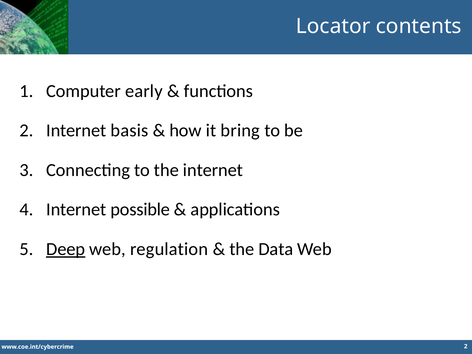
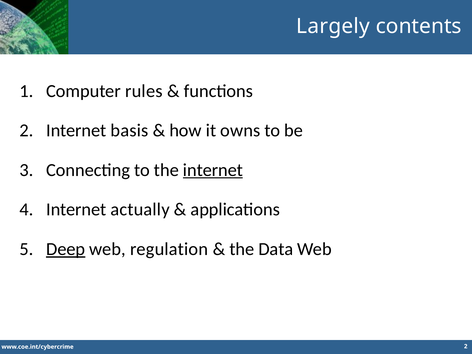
Locator: Locator -> Largely (333, 26)
early: early -> rules (144, 91)
bring: bring -> owns (240, 130)
internet underline: none -> present (213, 170)
possible: possible -> actually (140, 210)
